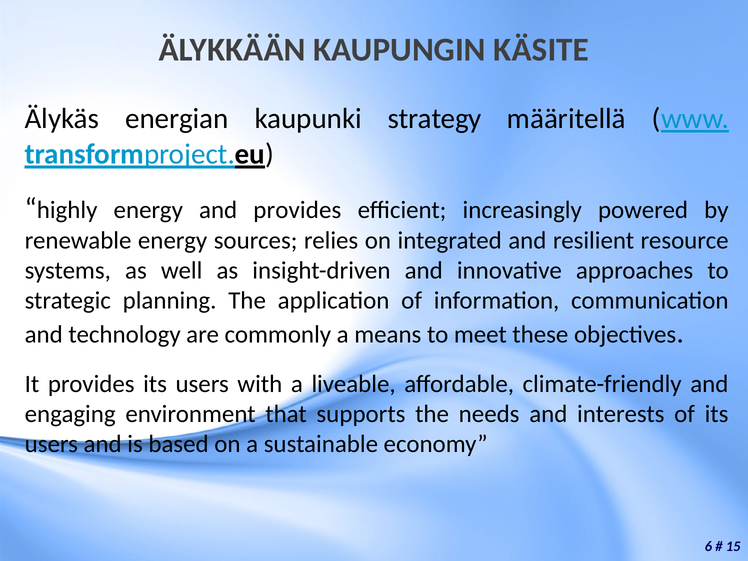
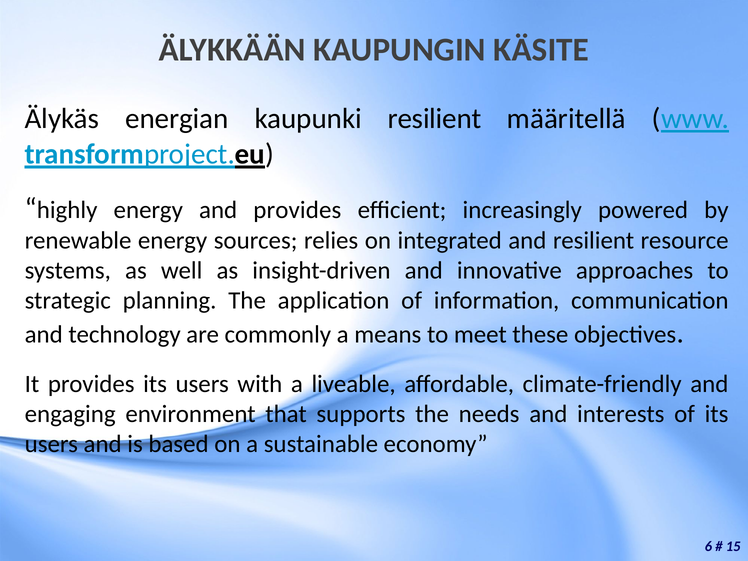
kaupunki strategy: strategy -> resilient (435, 119)
